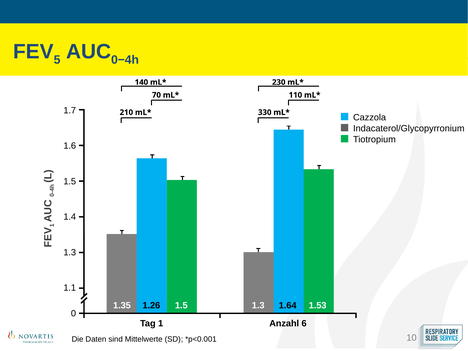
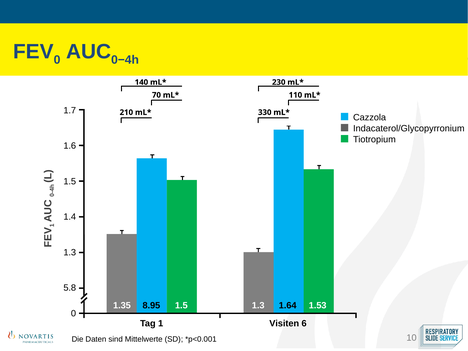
5: 5 -> 0 (57, 60)
1.1: 1.1 -> 5.8 (70, 288)
1.26: 1.26 -> 8.95 (151, 305)
Anzahl: Anzahl -> Visiten (284, 324)
